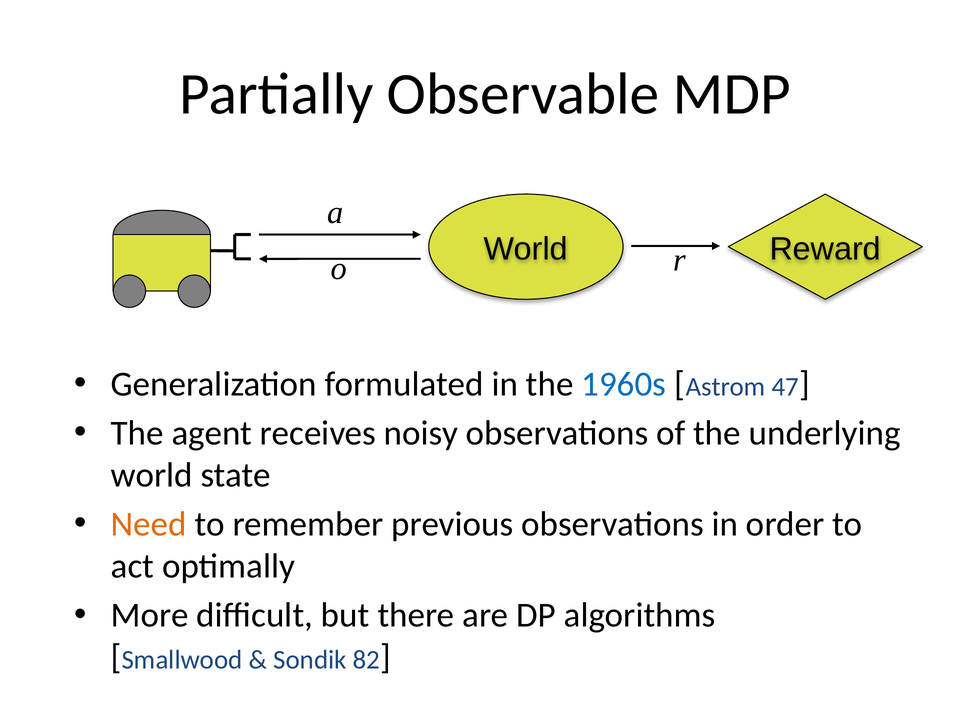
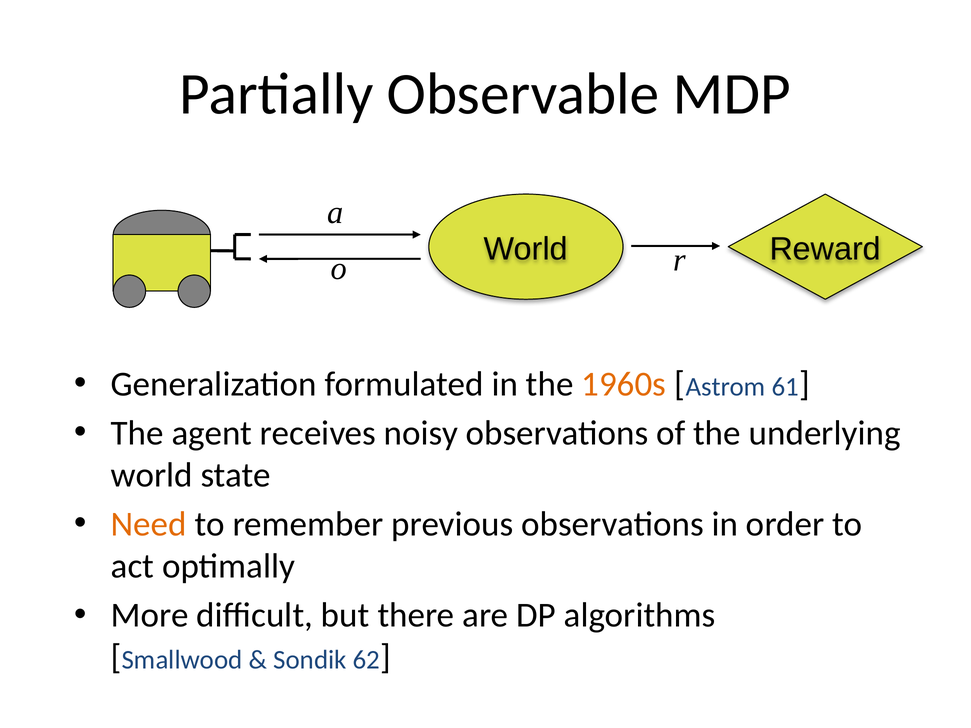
1960s colour: blue -> orange (624, 384)
47: 47 -> 61 (785, 387)
82: 82 -> 62 (366, 660)
